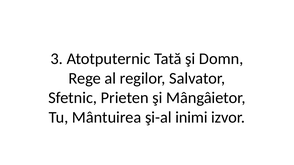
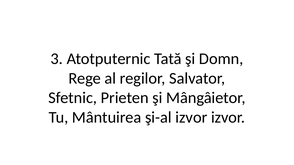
şi-al inimi: inimi -> izvor (191, 118)
